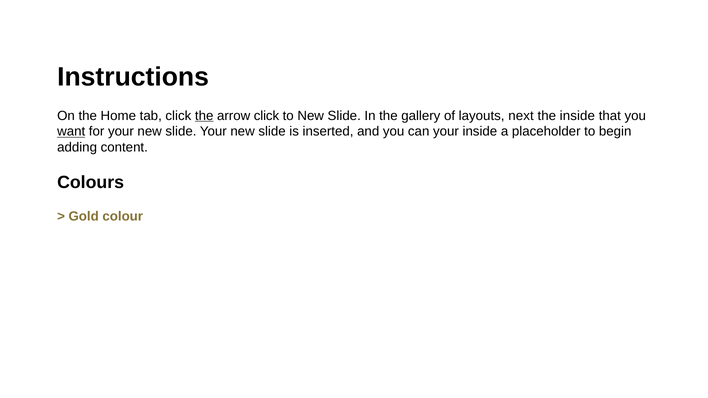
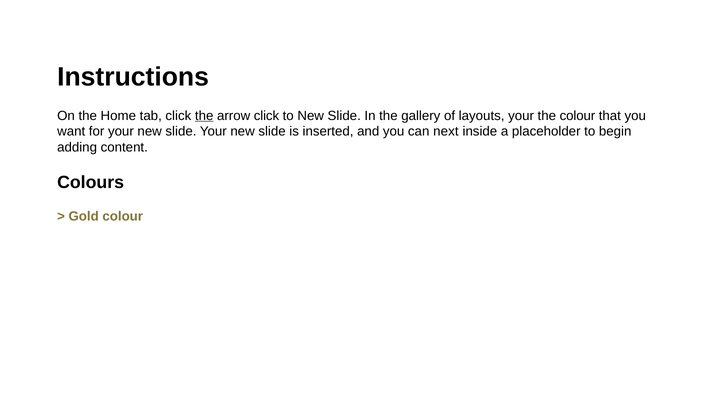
layouts next: next -> your (521, 116)
the inside: inside -> colour (577, 116)
want underline: present -> none (71, 132)
can your: your -> next (446, 132)
